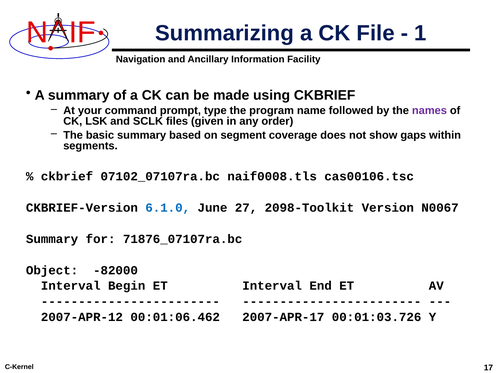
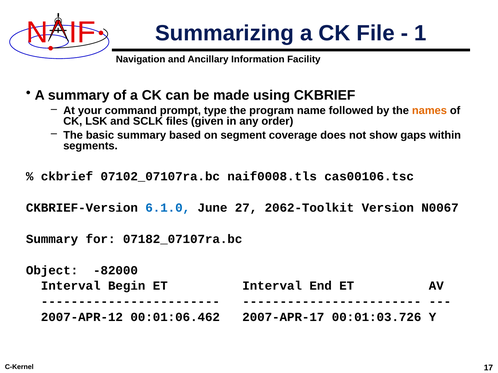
names colour: purple -> orange (429, 111)
2098-Toolkit: 2098-Toolkit -> 2062-Toolkit (309, 208)
71876_07107ra.bc: 71876_07107ra.bc -> 07182_07107ra.bc (183, 239)
